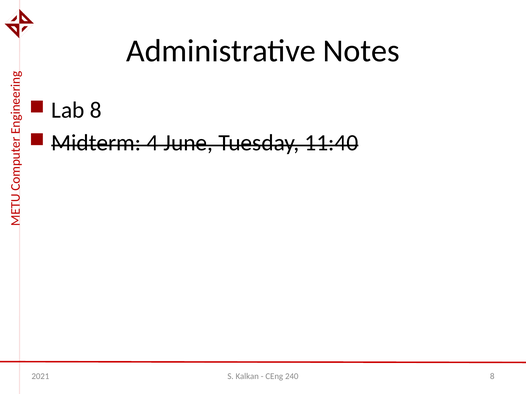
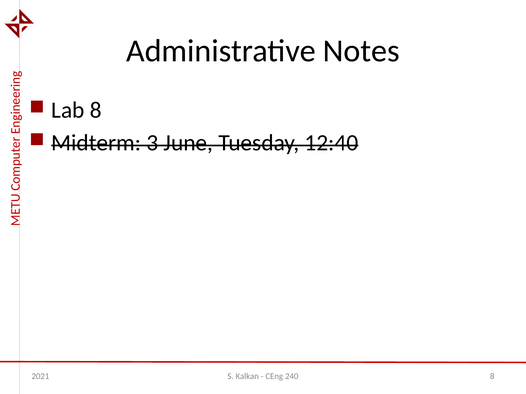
4: 4 -> 3 (152, 143)
11:40: 11:40 -> 12:40 (331, 143)
